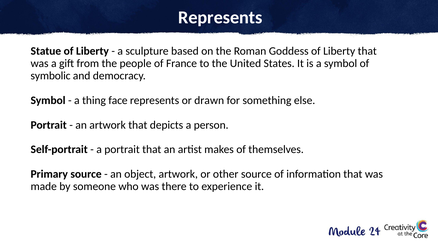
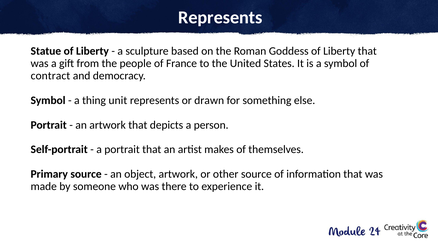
symbolic: symbolic -> contract (50, 76)
face: face -> unit (118, 101)
